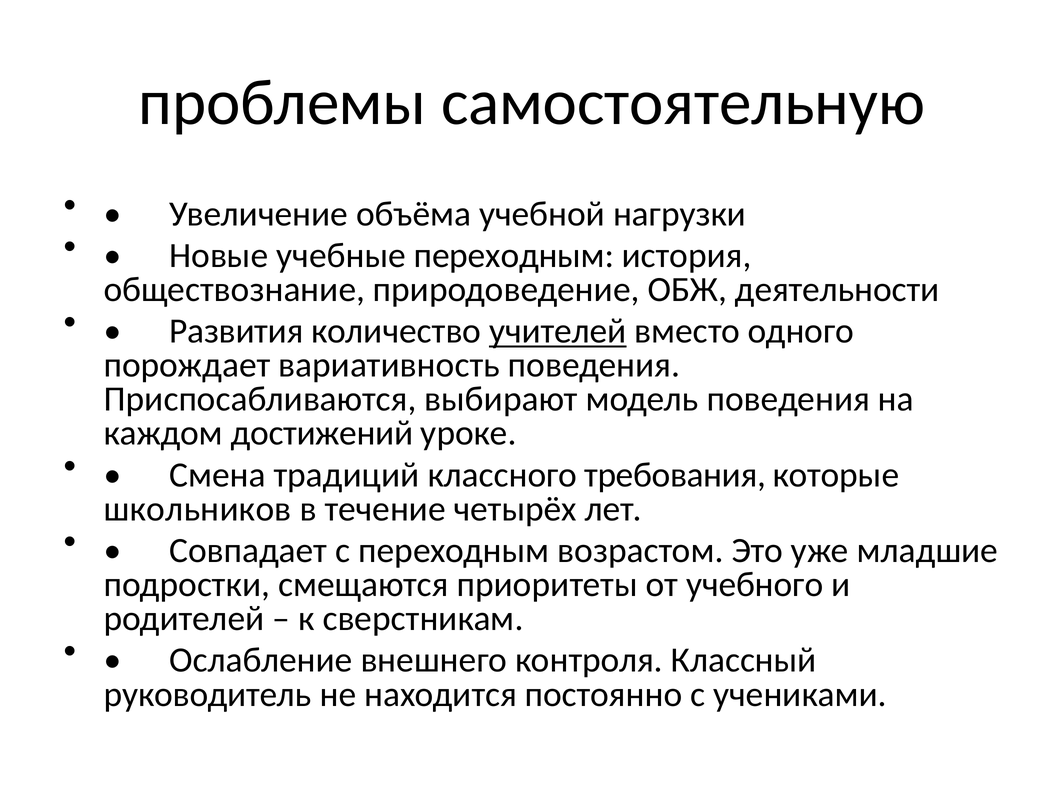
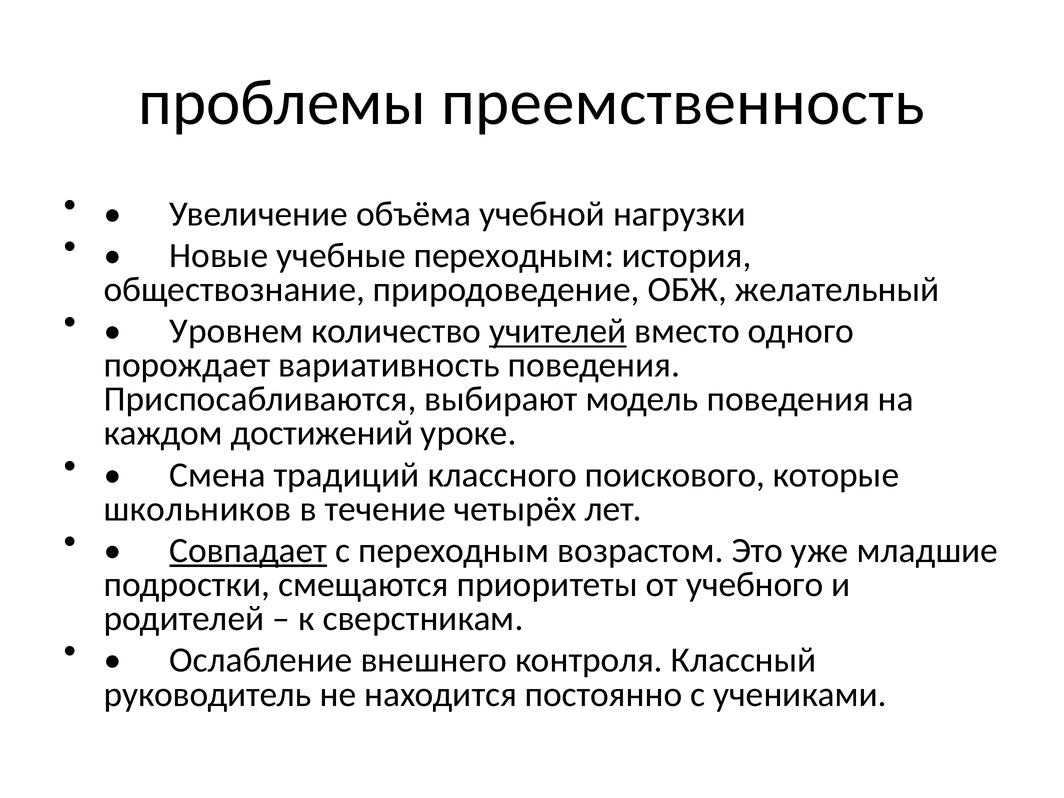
самостоятельную: самостоятельную -> преемственность (683, 103)
деятельности: деятельности -> желательный (837, 290)
Развития: Развития -> Уровнем (236, 331)
требования: требования -> поискового (675, 475)
Совпадает underline: none -> present (248, 551)
